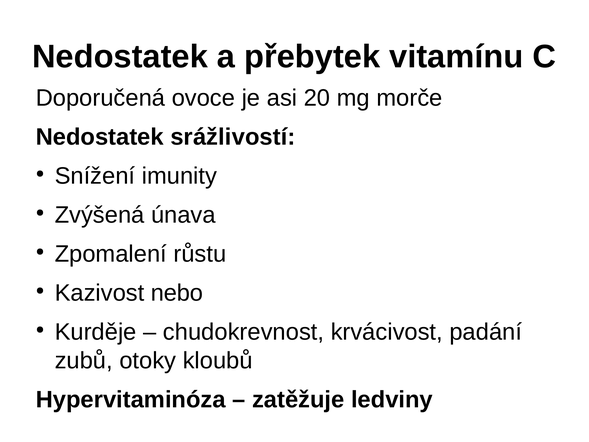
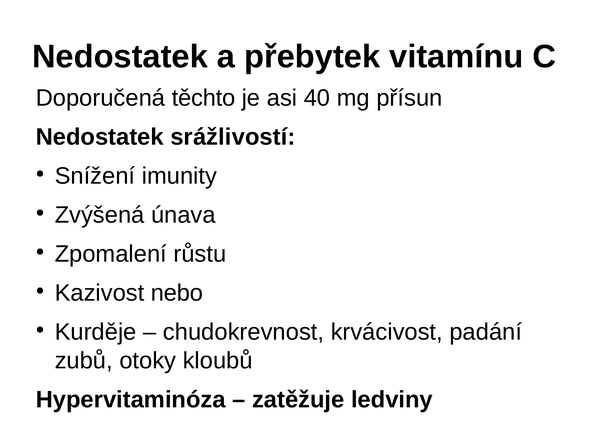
ovoce: ovoce -> těchto (203, 98)
20: 20 -> 40 (317, 98)
morče: morče -> přísun (409, 98)
